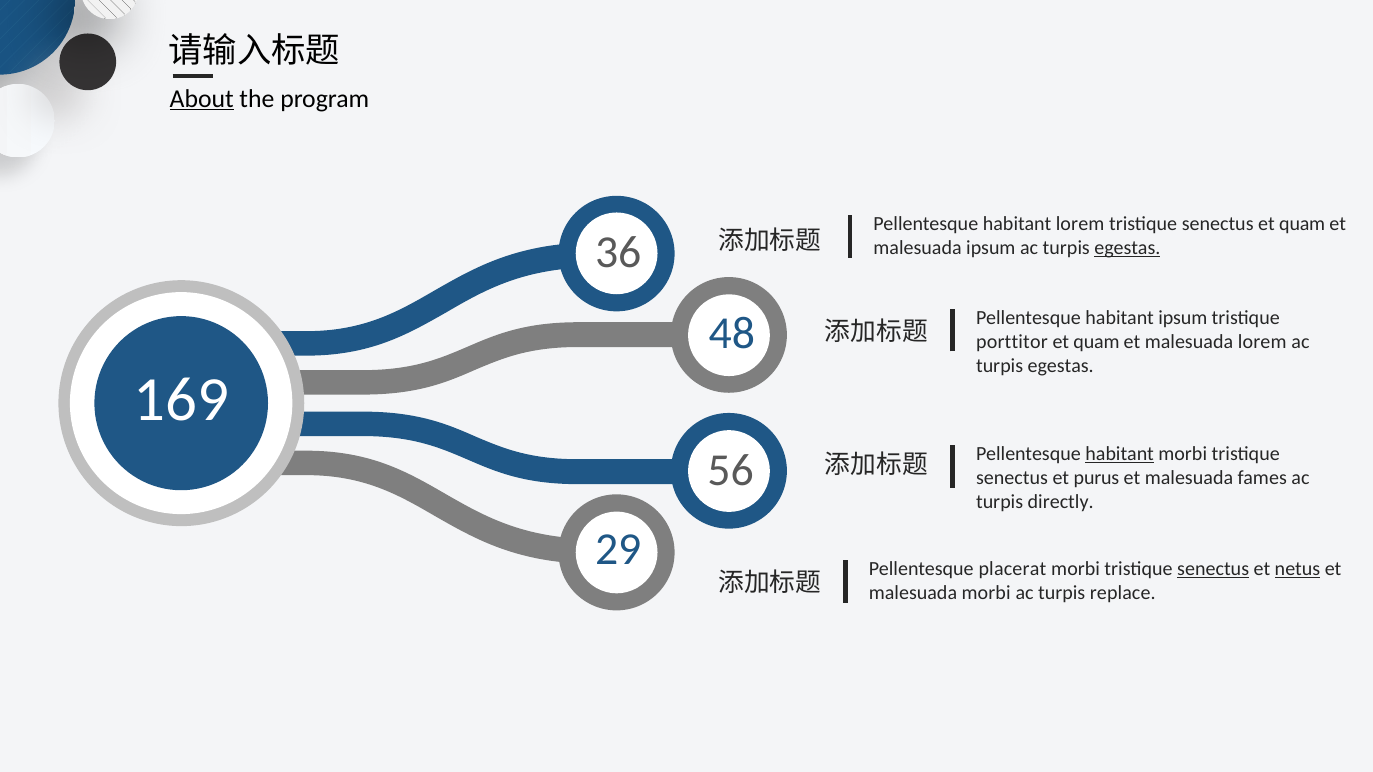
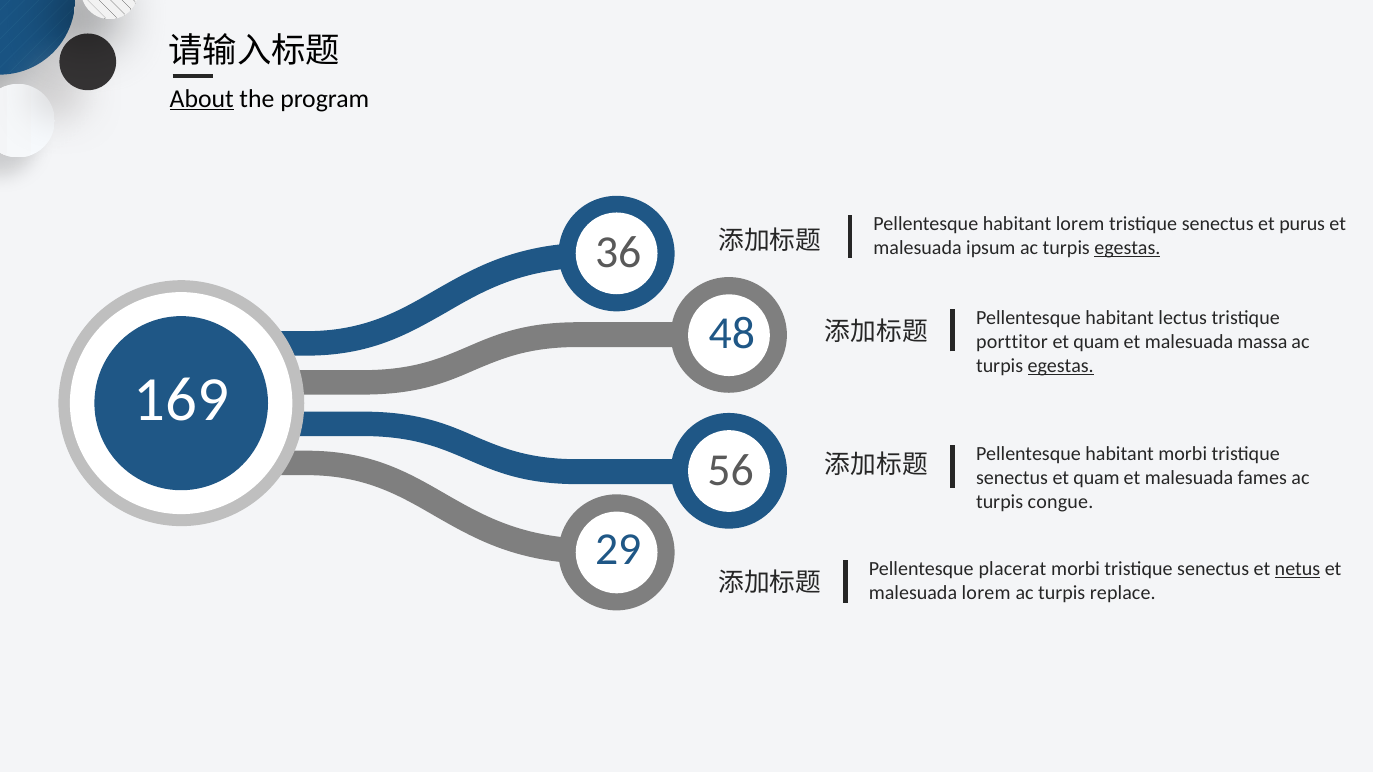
senectus et quam: quam -> purus (1302, 224)
habitant ipsum: ipsum -> lectus (1183, 318)
malesuada lorem: lorem -> massa (1262, 342)
egestas underline: none -> present (1061, 366)
habitant underline: present -> none (1120, 454)
senectus et purus: purus -> quam (1096, 478)
directly: directly -> congue (1061, 502)
senectus underline: present -> none (1213, 569)
malesuada morbi: morbi -> lorem (986, 593)
